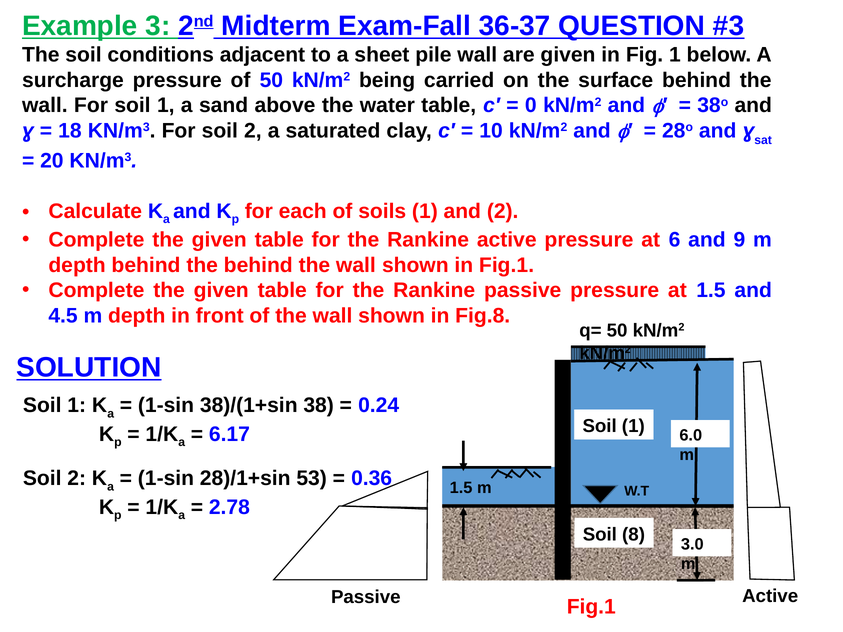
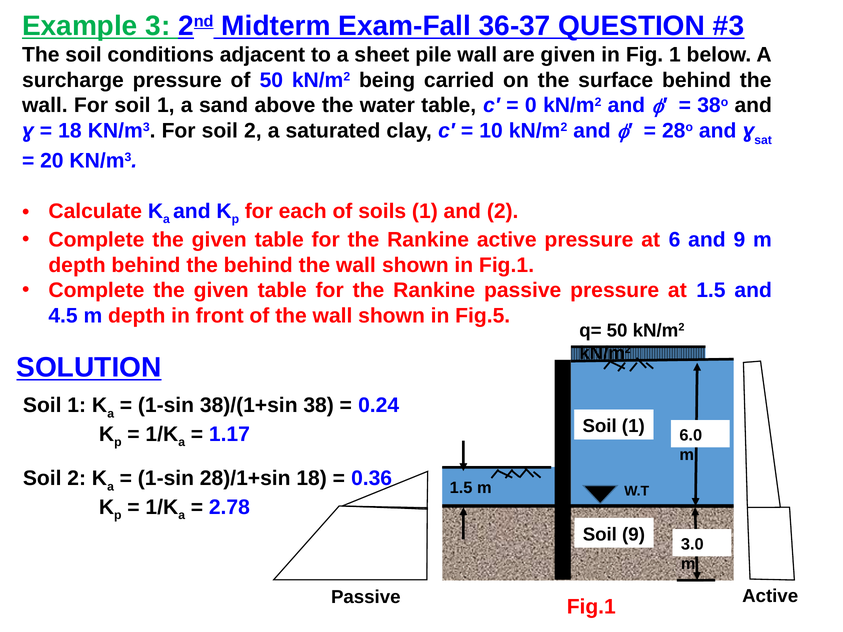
Fig.8: Fig.8 -> Fig.5 (483, 316)
6.17: 6.17 -> 1.17 (229, 434)
28)/1+sin 53: 53 -> 18 (312, 479)
Soil 8: 8 -> 9 (634, 535)
